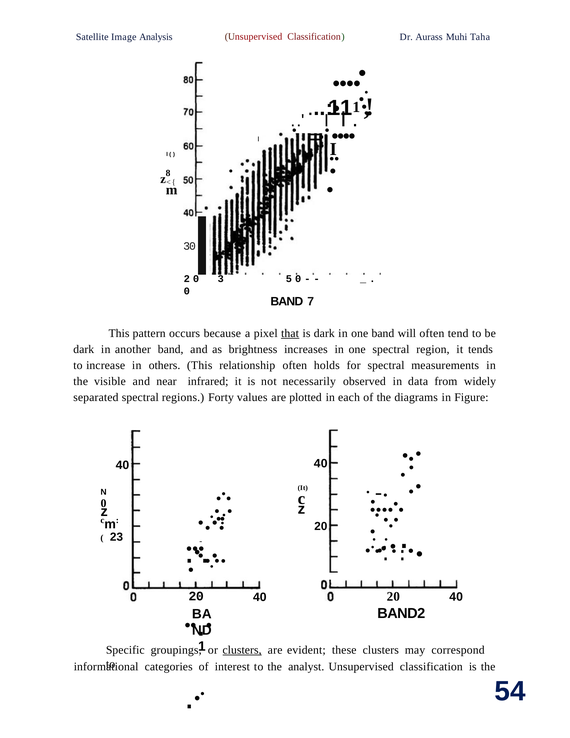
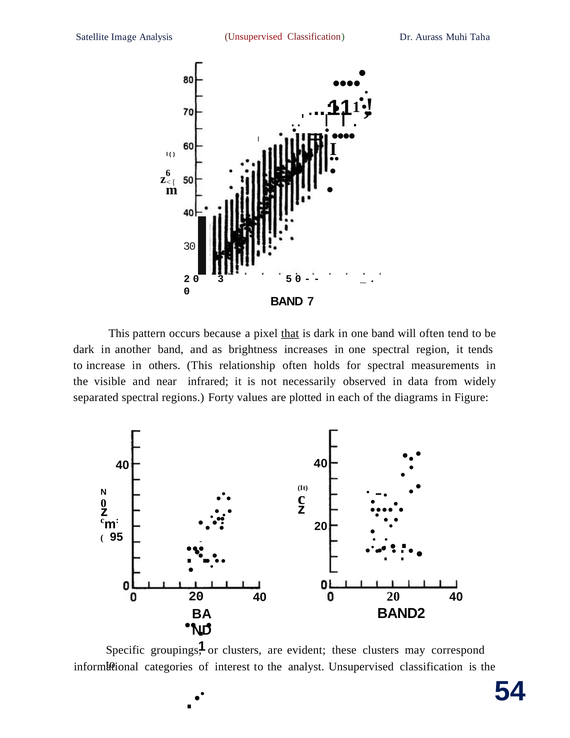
8: 8 -> 6 (168, 173)
23: 23 -> 95 (116, 537)
clusters underline: present -> none (242, 650)
